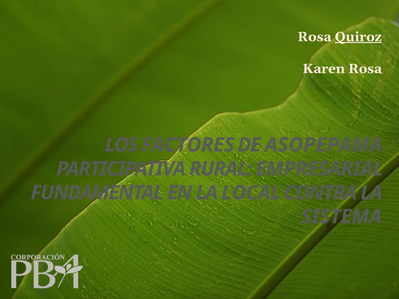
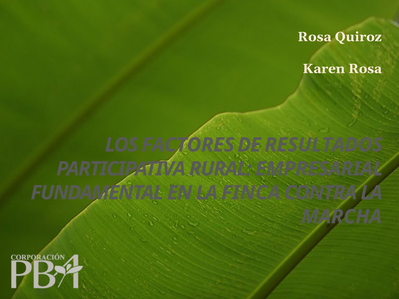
Quiroz underline: present -> none (358, 37)
ASOPEPAMA: ASOPEPAMA -> RESULTADOS (324, 145)
LOCAL: LOCAL -> FINCA (251, 193)
SISTEMA: SISTEMA -> MARCHA (342, 217)
